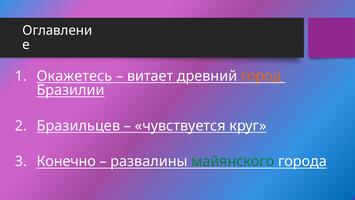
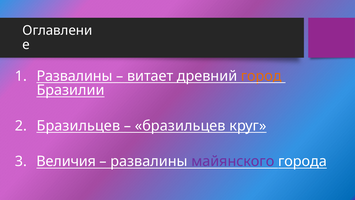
Окажетесь: Окажетесь -> Развалины (75, 76)
чувствуется: чувствуется -> бразильцев (180, 126)
Конечно: Конечно -> Величия (66, 161)
майянского colour: green -> purple (233, 161)
